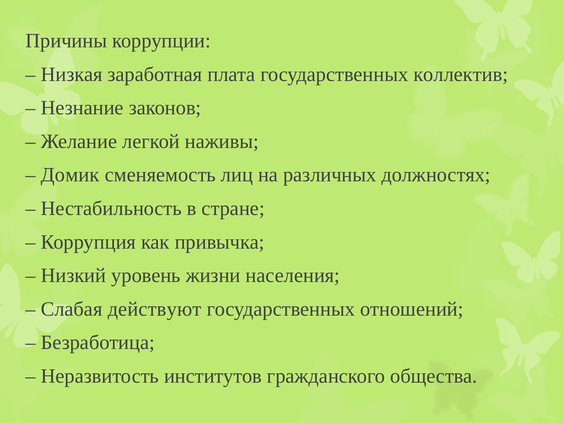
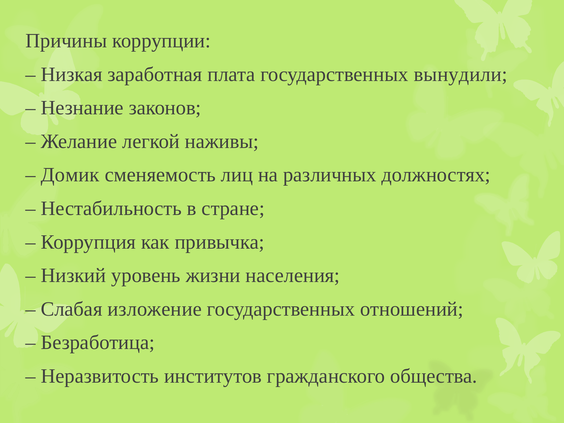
коллектив: коллектив -> вынудили (461, 74)
действуют: действуют -> изложение (155, 309)
